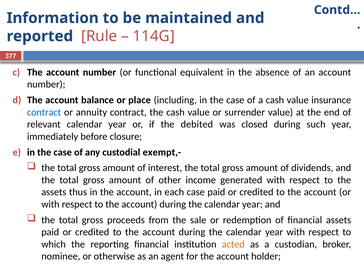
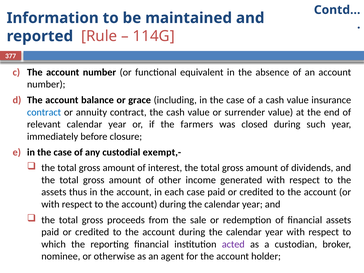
place: place -> grace (140, 100)
debited: debited -> farmers (197, 124)
acted colour: orange -> purple (233, 244)
